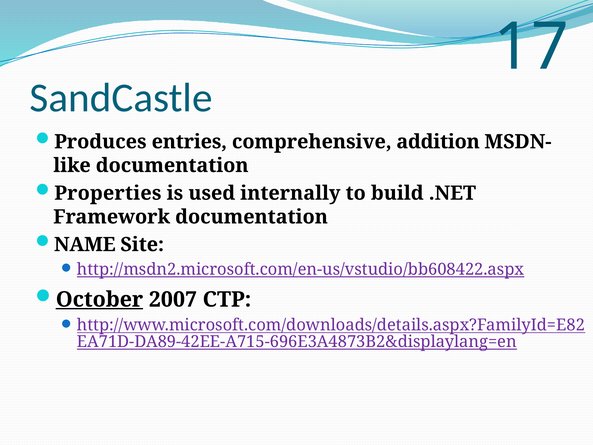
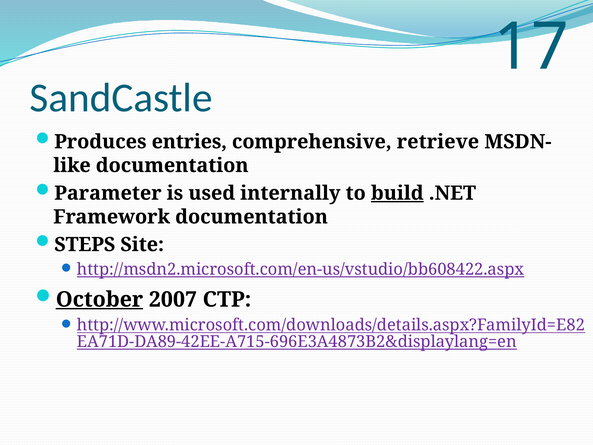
addition: addition -> retrieve (438, 142)
Properties: Properties -> Parameter (108, 193)
build underline: none -> present (397, 193)
NAME: NAME -> STEPS (85, 244)
